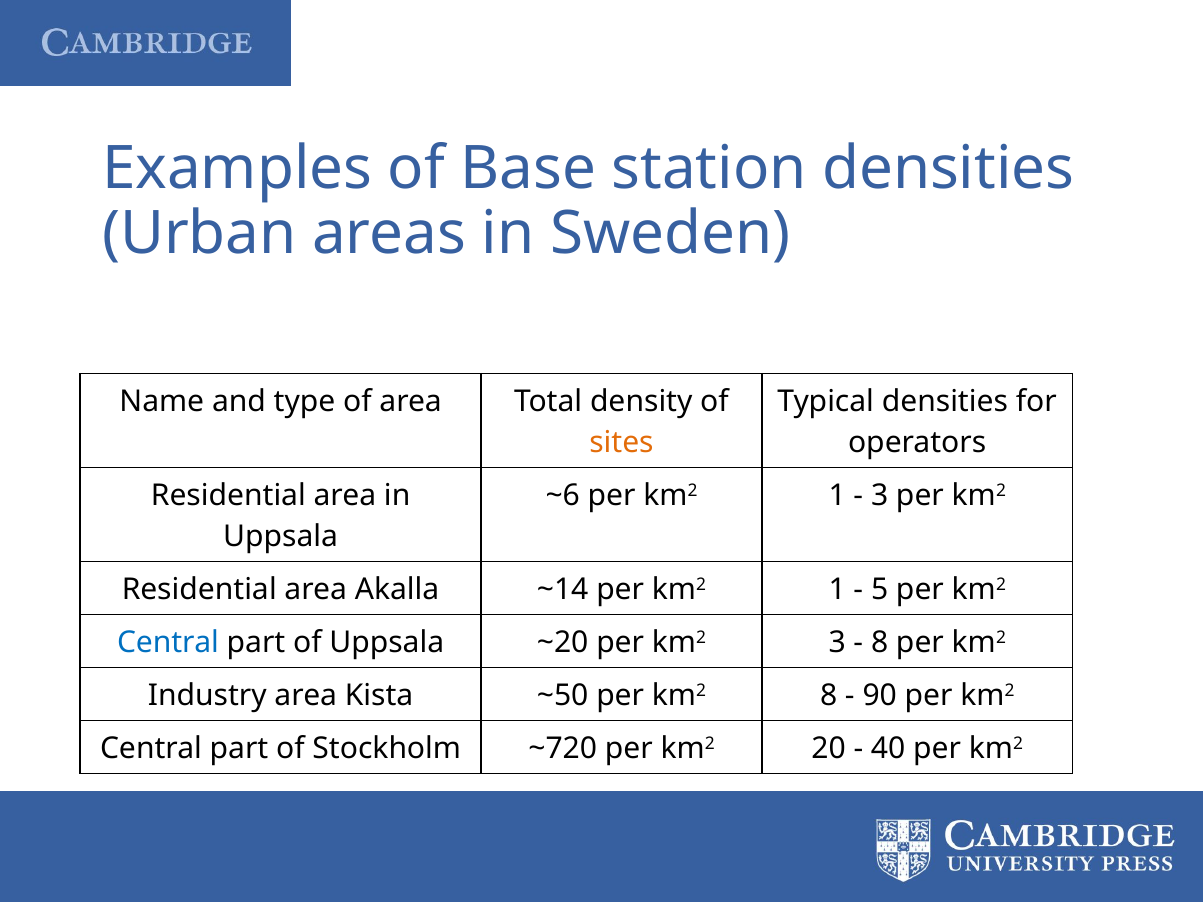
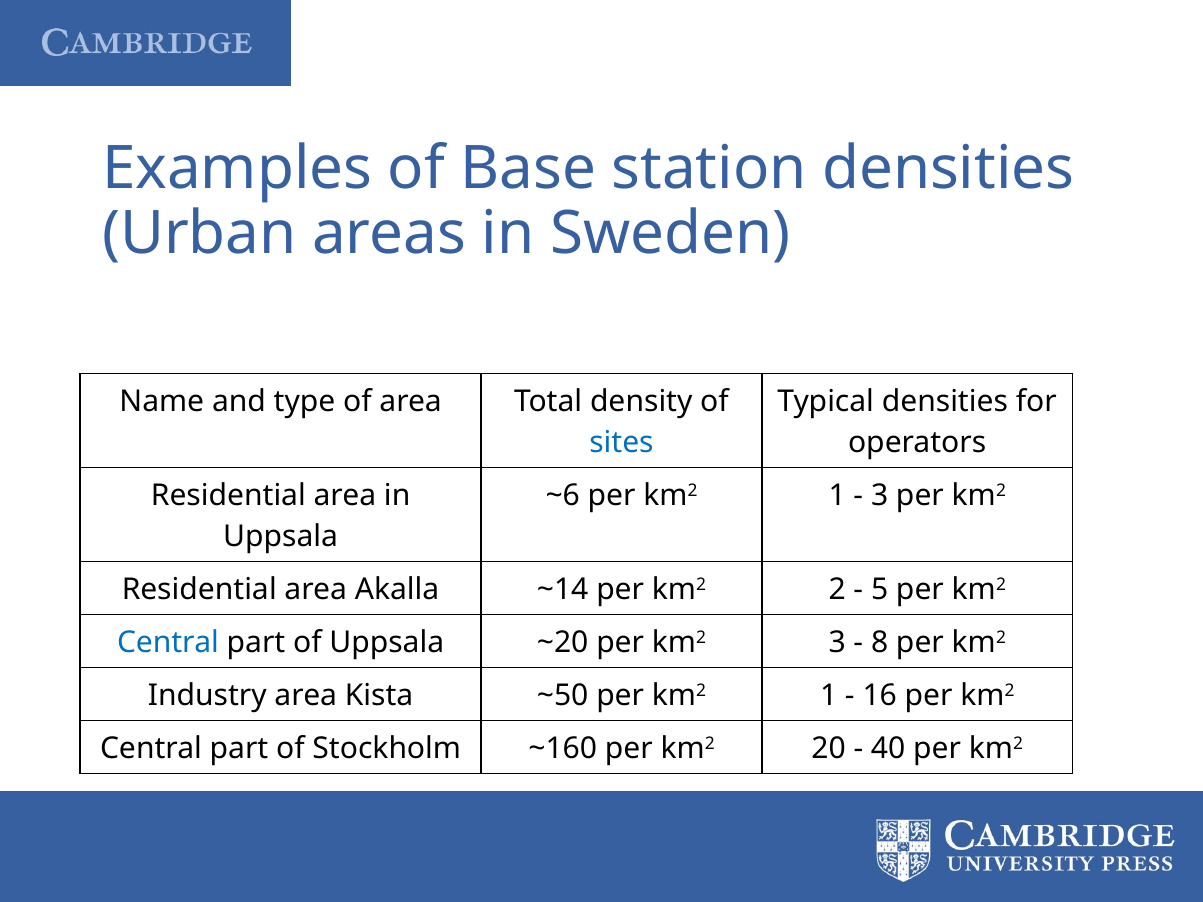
sites colour: orange -> blue (621, 443)
~14 per km2 1: 1 -> 2 (837, 590)
~50 per km2 8: 8 -> 1 (829, 696)
90: 90 -> 16 (880, 696)
~720: ~720 -> ~160 (563, 749)
